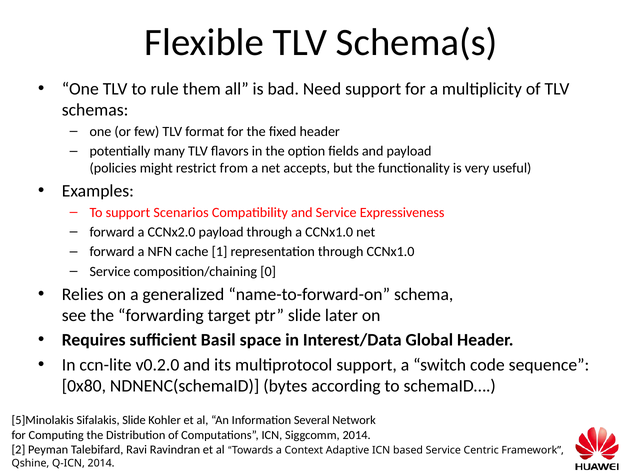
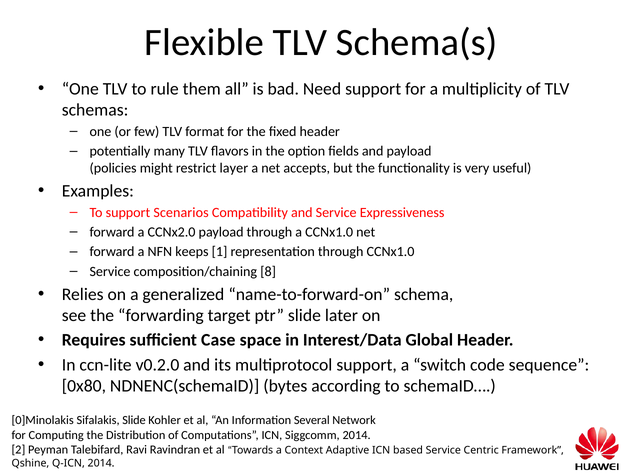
from: from -> layer (234, 168)
cache: cache -> keeps (192, 252)
0: 0 -> 8 (268, 272)
Basil: Basil -> Case (218, 340)
5]Minolakis: 5]Minolakis -> 0]Minolakis (43, 421)
